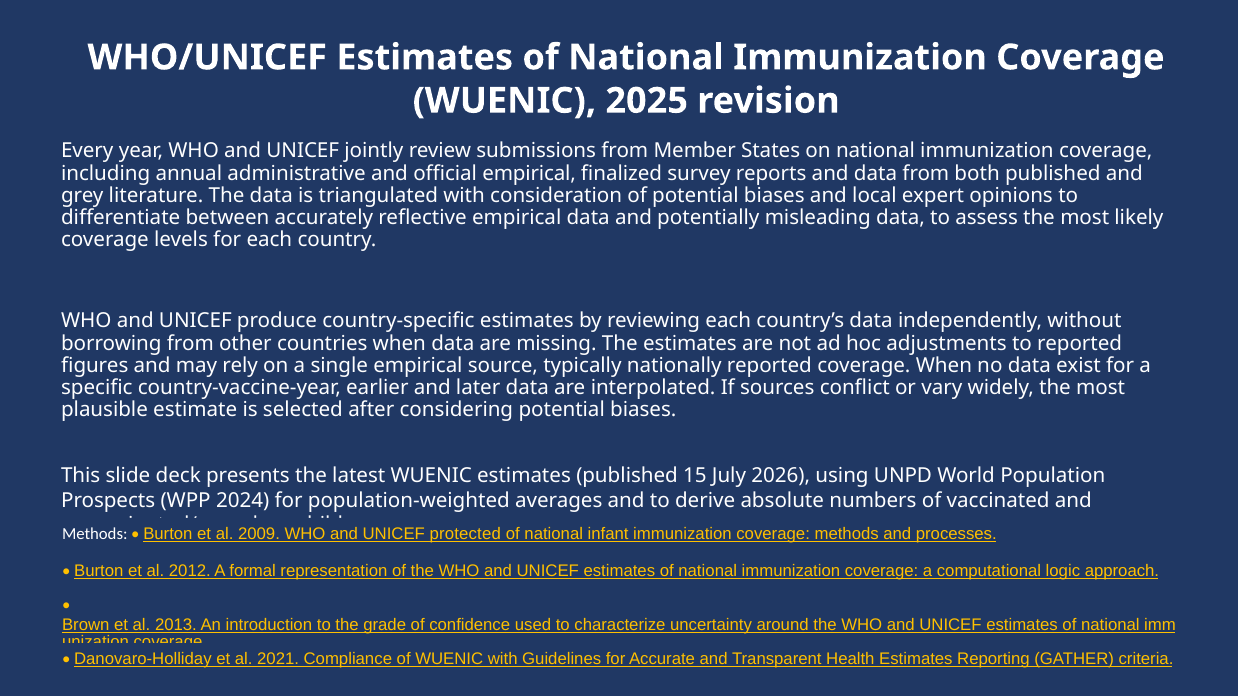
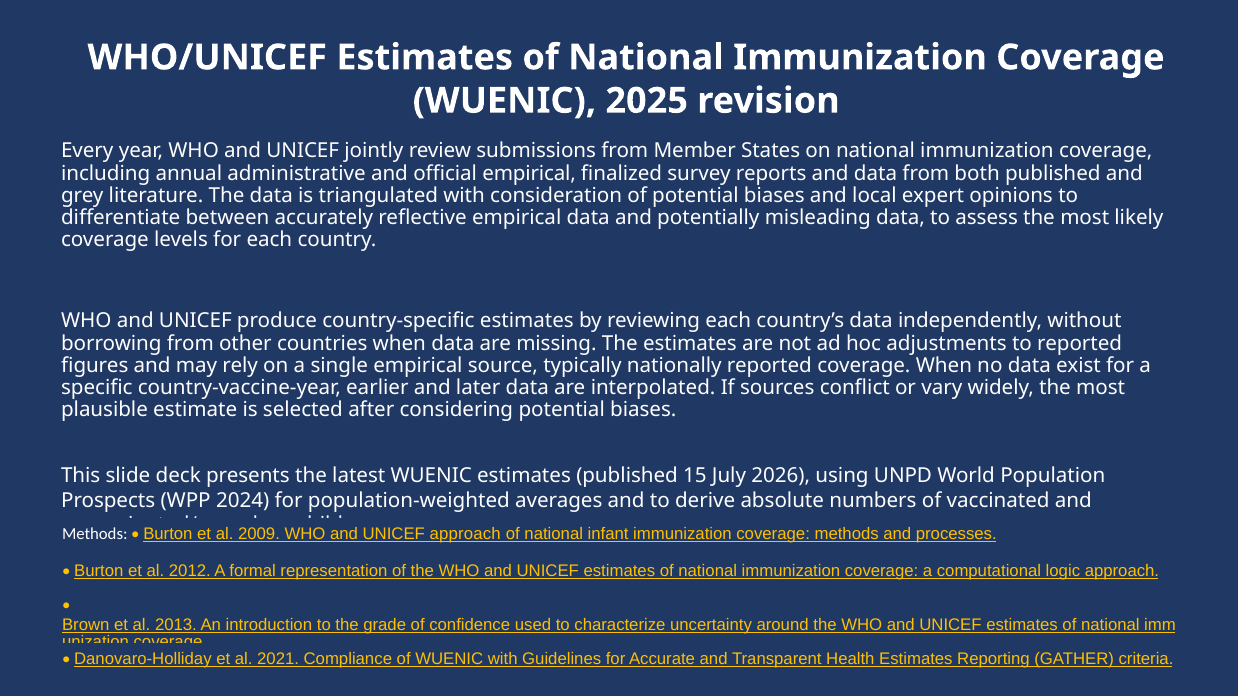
UNICEF protected: protected -> approach (465, 534)
